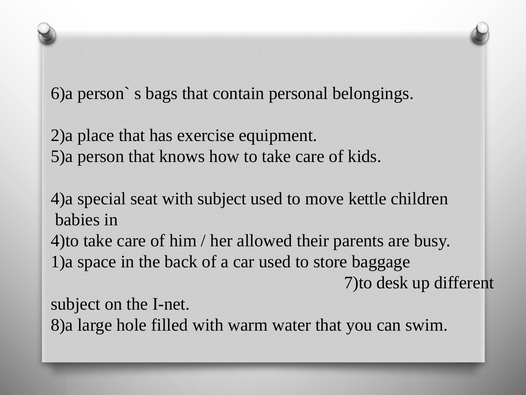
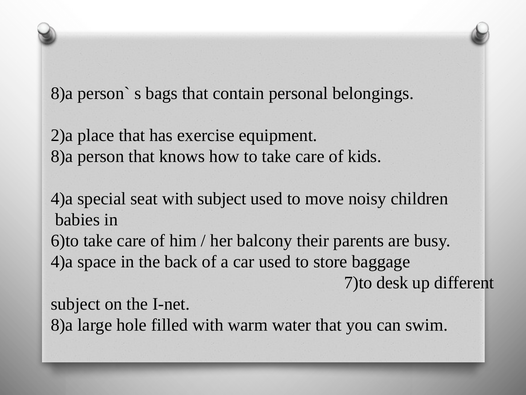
6)a: 6)a -> 8)a (62, 93)
5)a: 5)a -> 8)a (62, 156)
kettle: kettle -> noisy (367, 198)
4)to: 4)to -> 6)to (65, 240)
allowed: allowed -> balcony (265, 240)
1)a: 1)a -> 4)a (62, 261)
